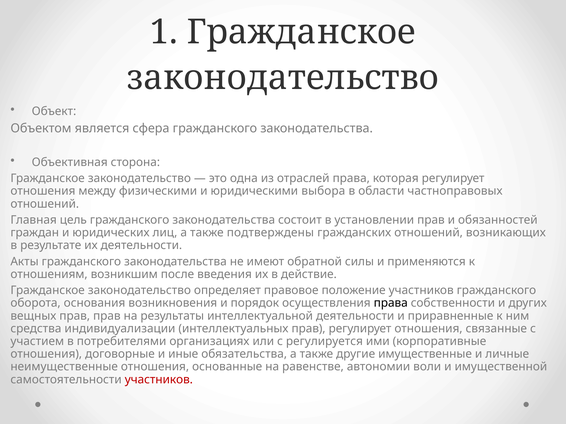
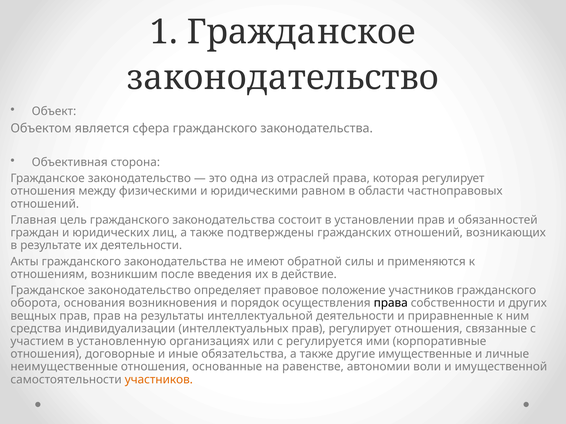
выбора: выбора -> равном (323, 191)
потребителями: потребителями -> установленную (121, 342)
участников colour: red -> orange (159, 380)
